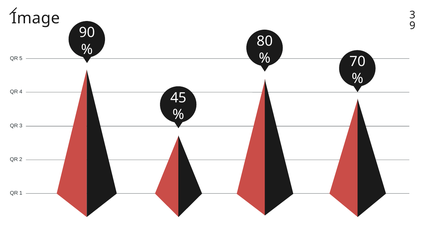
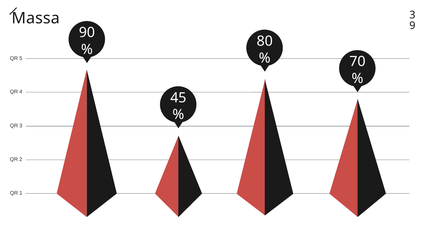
Image: Image -> Massa (36, 18)
